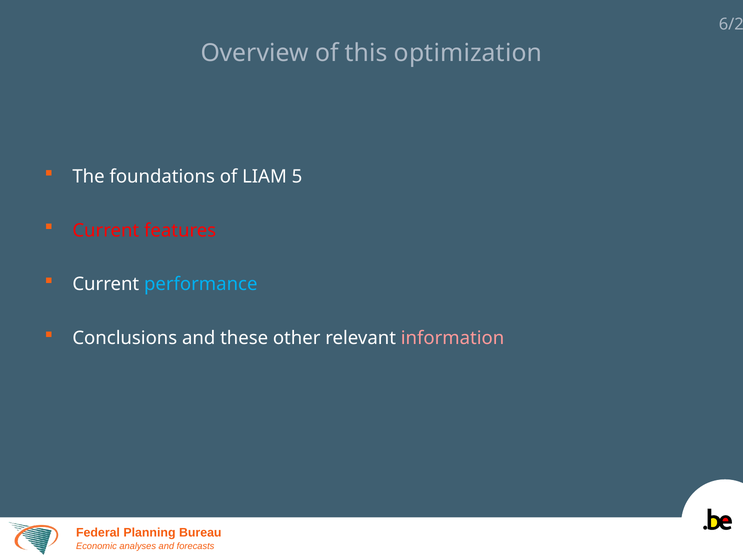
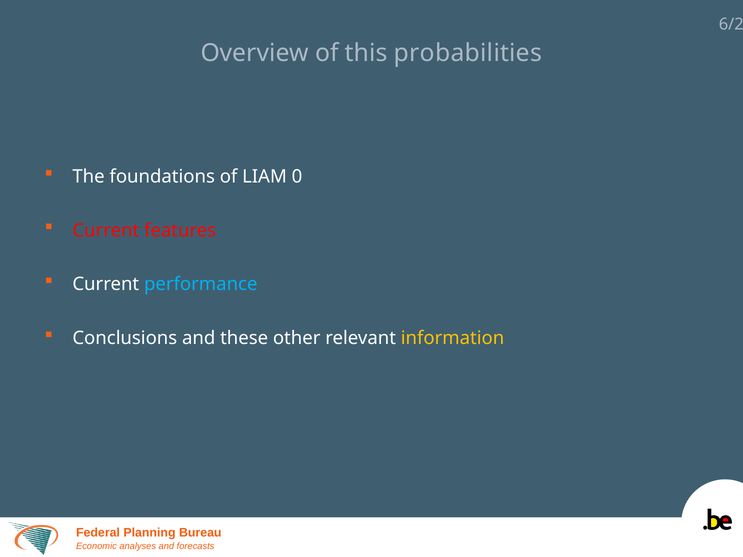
optimization: optimization -> probabilities (468, 53)
5: 5 -> 0 (297, 177)
information colour: pink -> yellow (453, 338)
